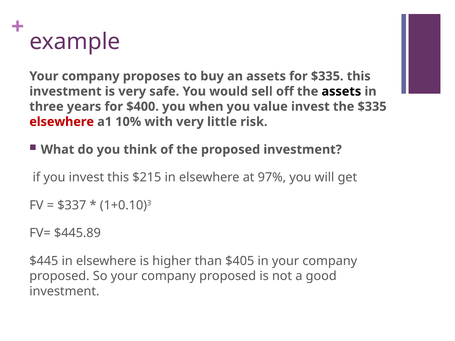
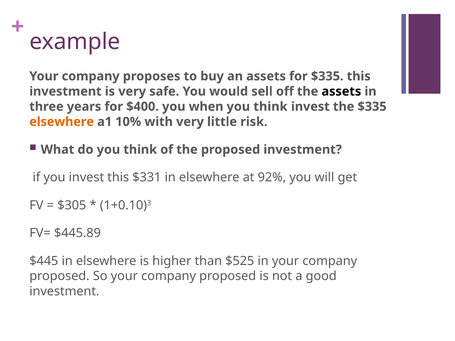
value: value -> think (270, 107)
elsewhere colour: red -> orange (62, 122)
$215: $215 -> $331 (147, 178)
97%: 97% -> 92% (272, 178)
$337: $337 -> $305 (72, 205)
$405: $405 -> $525 (240, 261)
